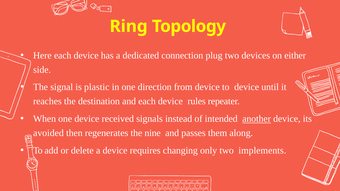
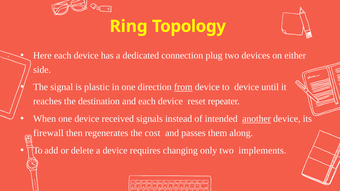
from underline: none -> present (183, 87)
rules: rules -> reset (197, 101)
avoided: avoided -> firewall (48, 133)
nine: nine -> cost (153, 133)
